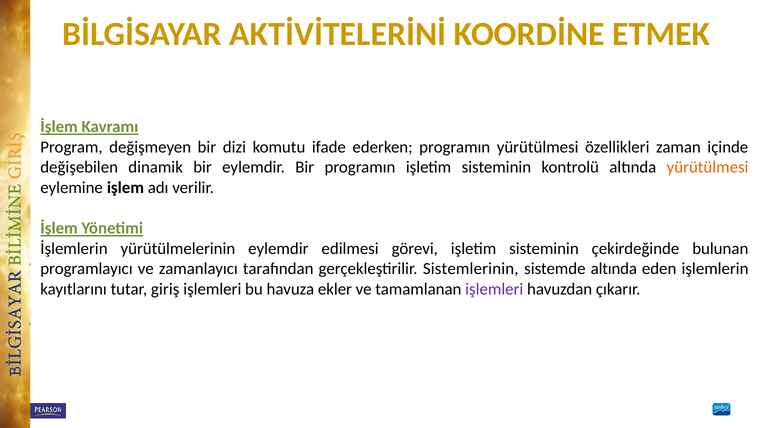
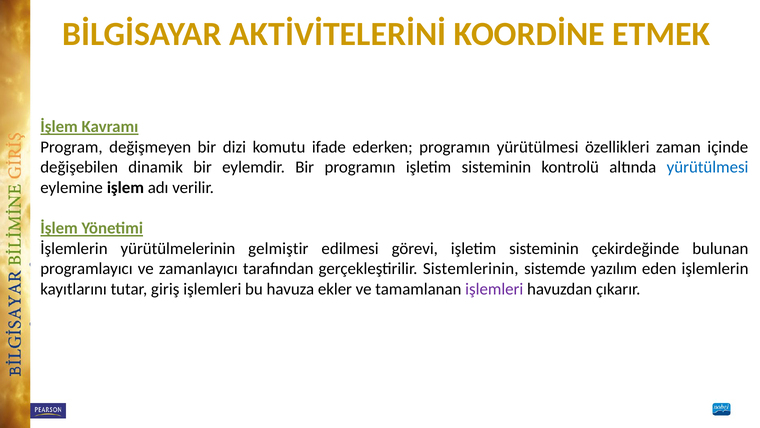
yürütülmesi colour: orange -> blue (708, 167)
yürütülmelerinin eylemdir: eylemdir -> gelmiştir (278, 248)
sistemde altında: altında -> yazılım (614, 269)
